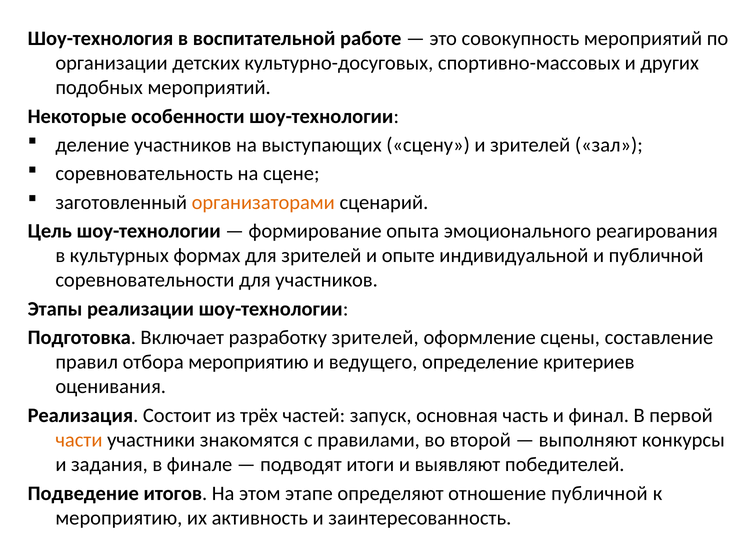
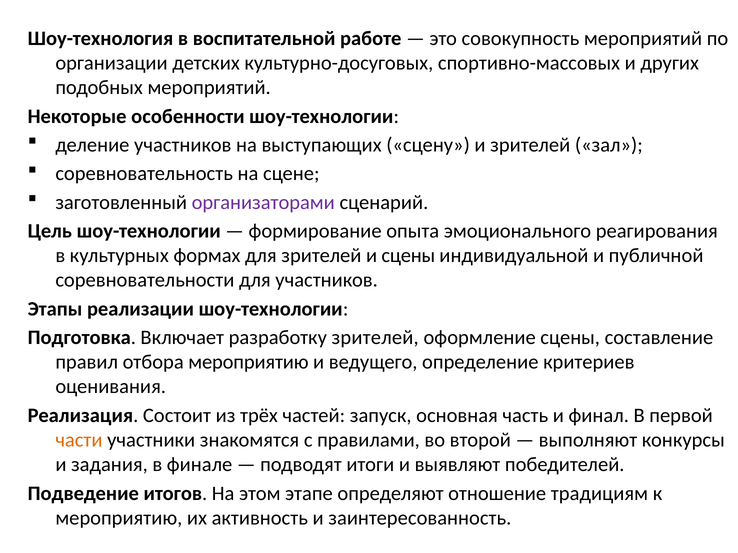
организаторами colour: orange -> purple (263, 203)
и опыте: опыте -> сцены (408, 256)
отношение публичной: публичной -> традициям (599, 494)
